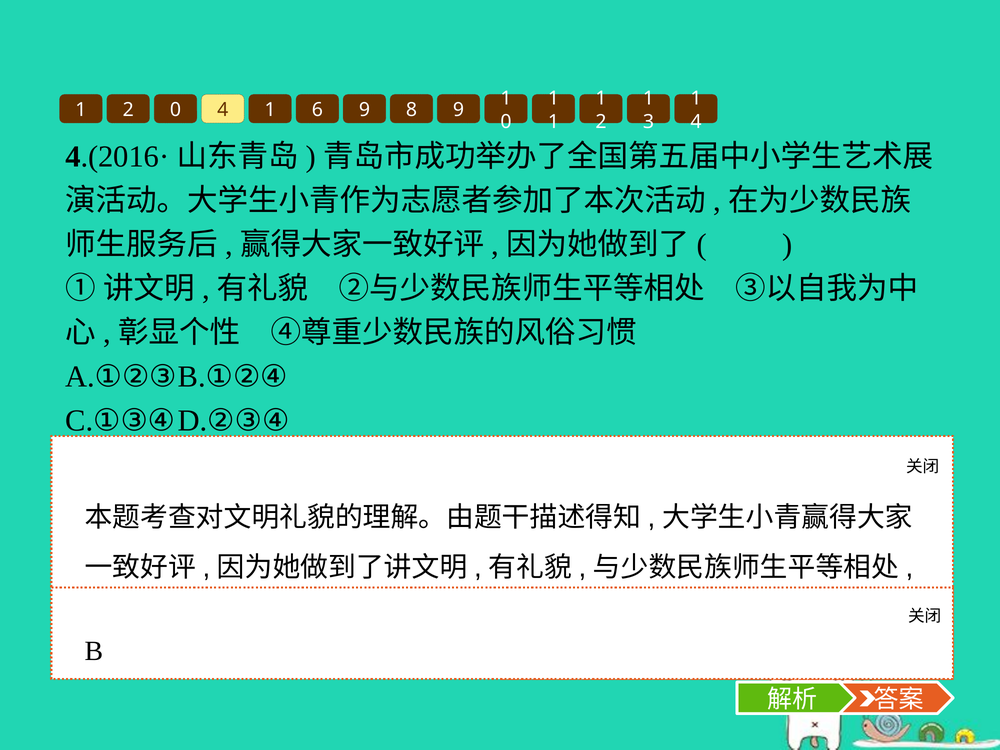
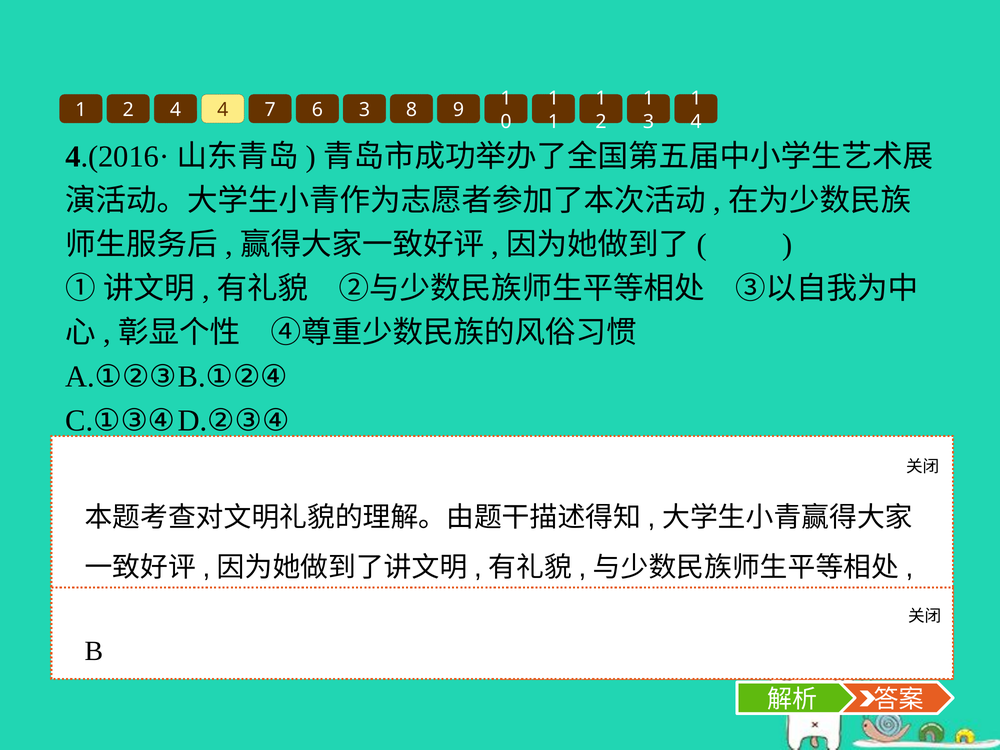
2 0: 0 -> 4 (176, 110)
4 1: 1 -> 7 (270, 110)
6 9: 9 -> 3 (364, 110)
